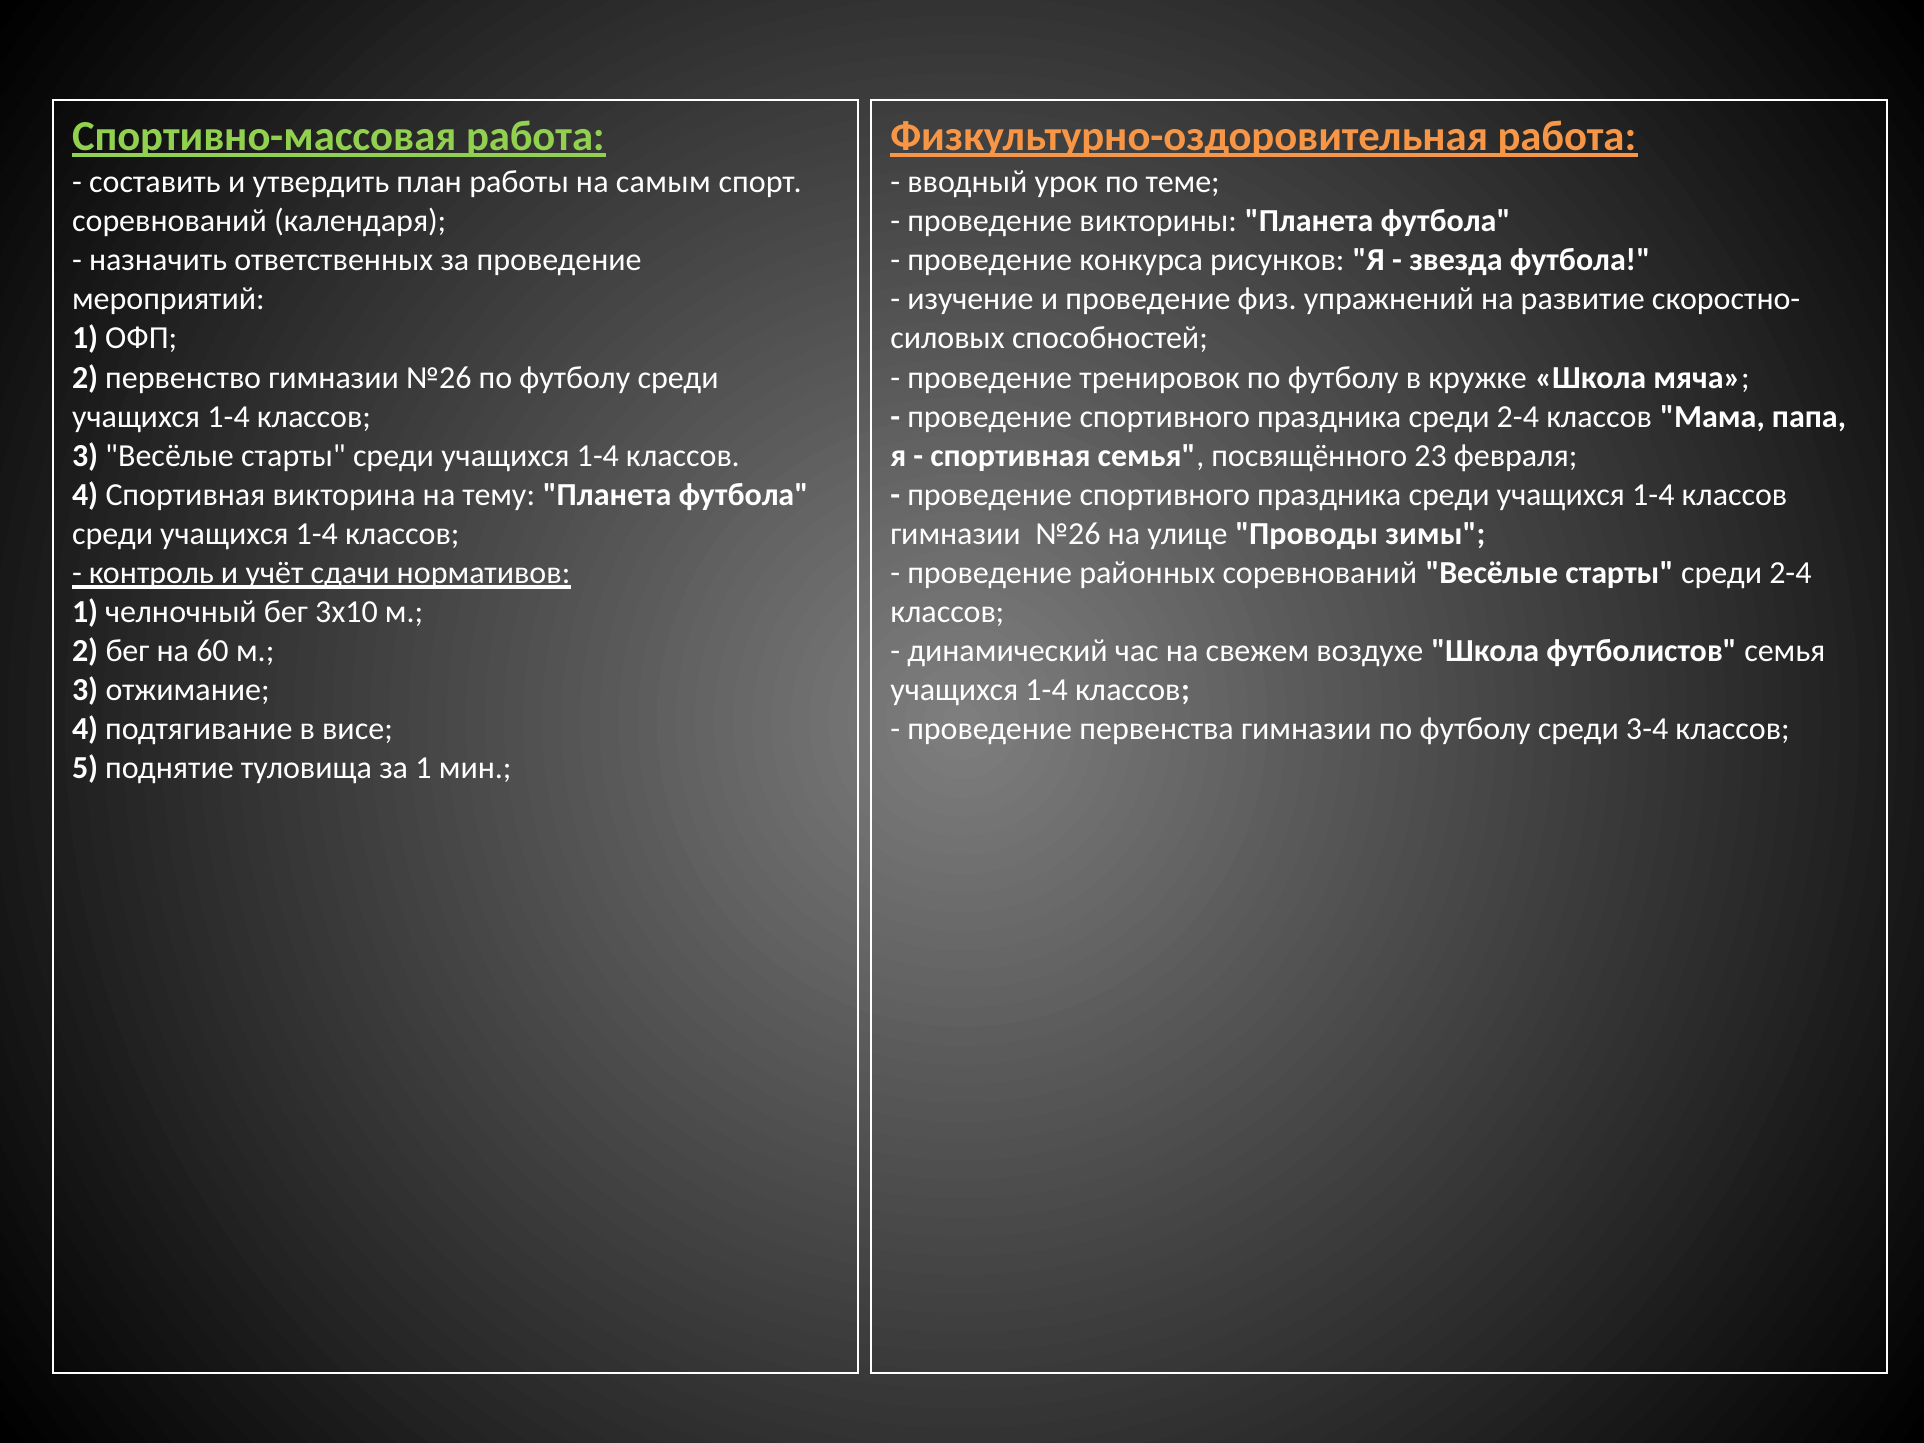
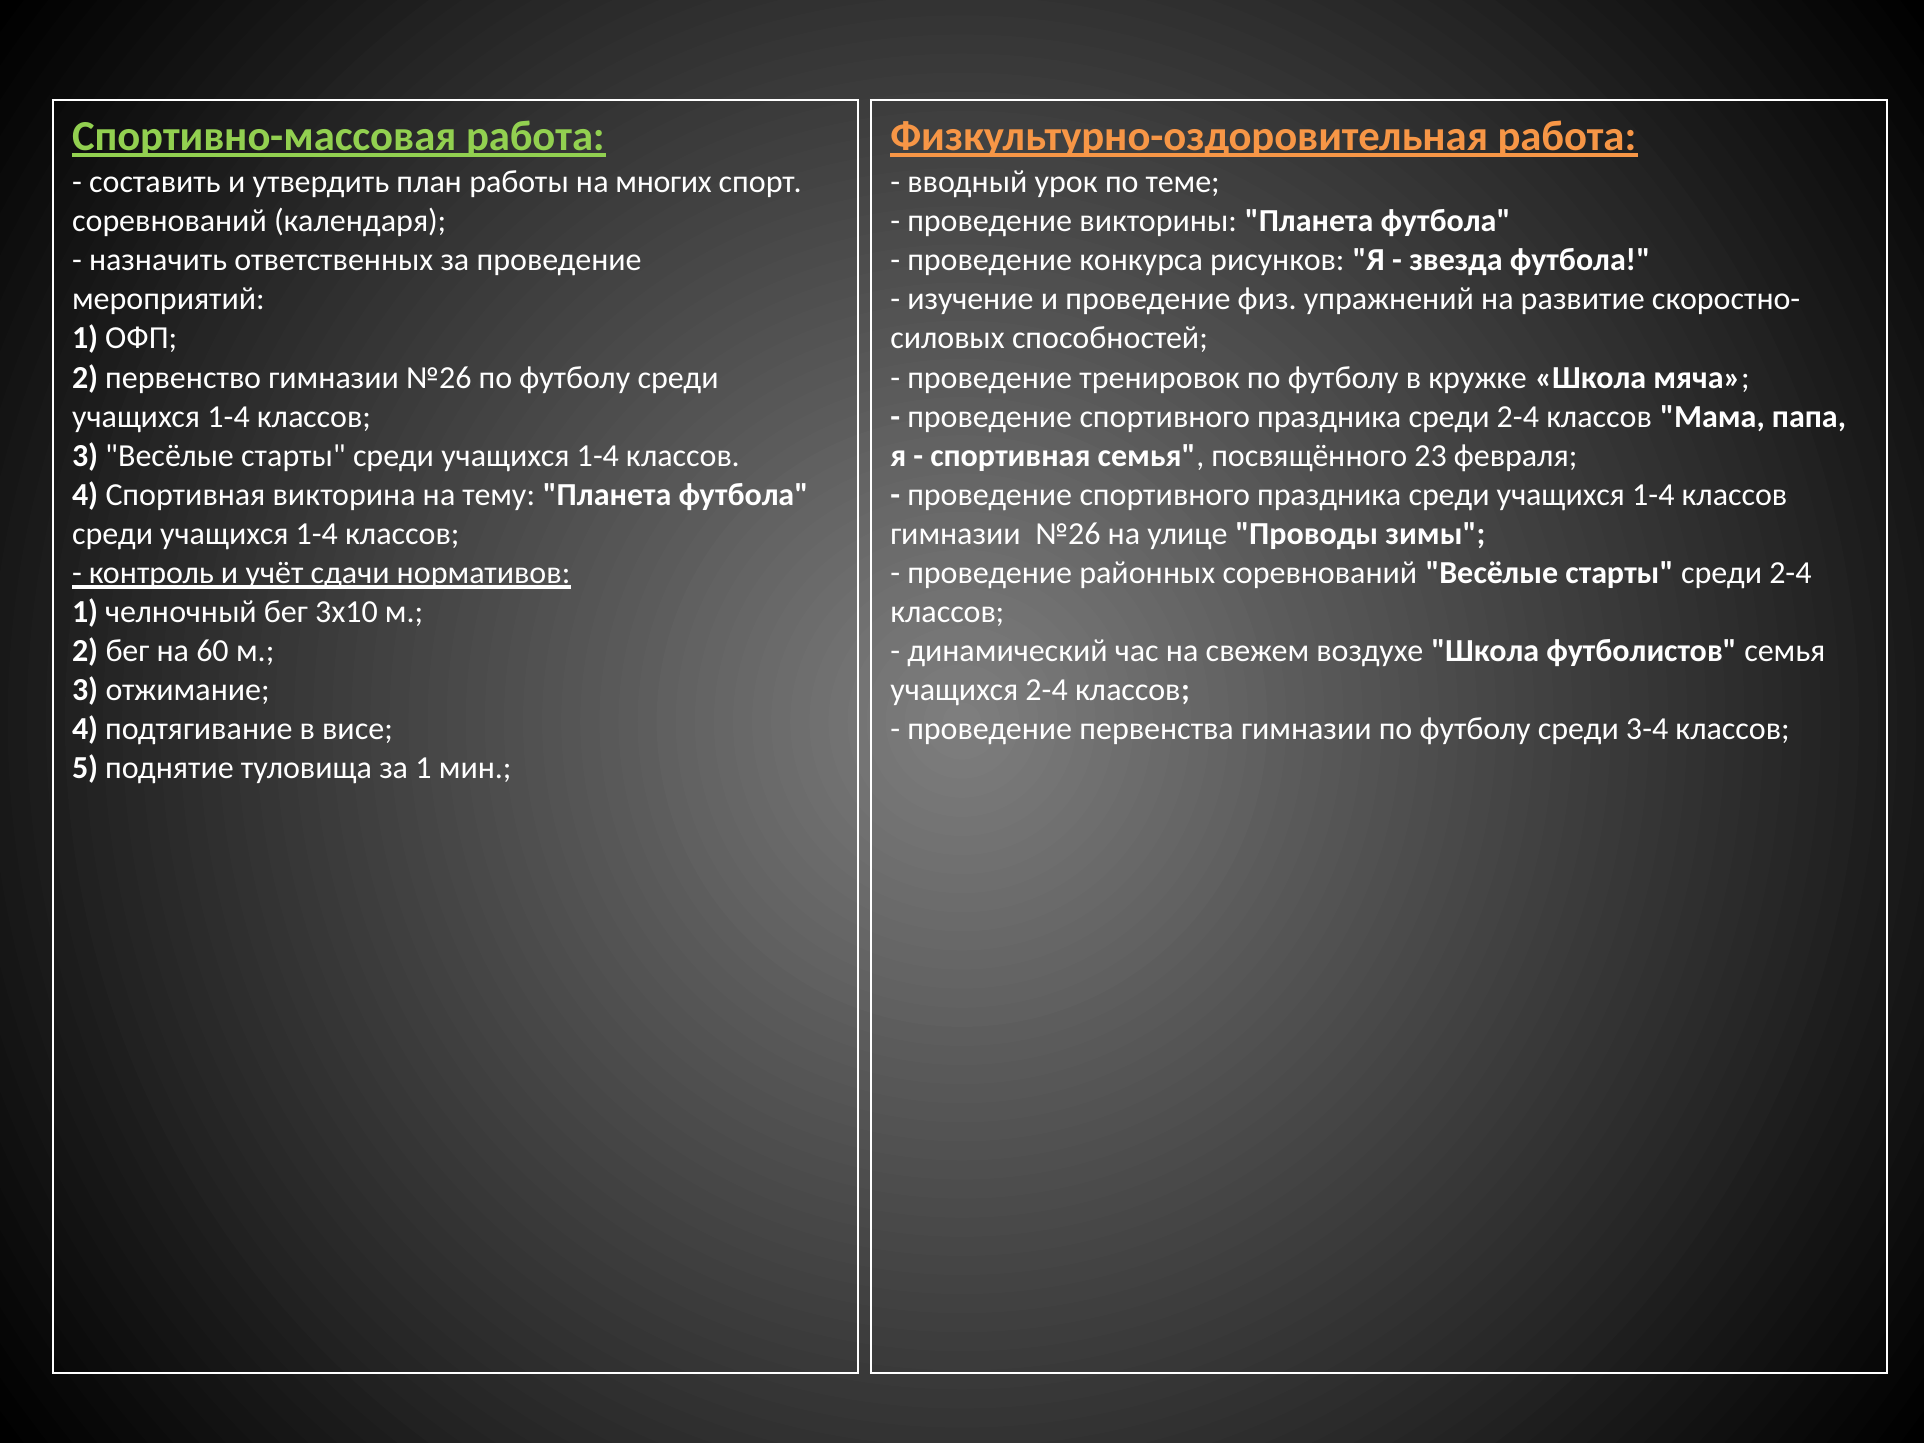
самым: самым -> многих (664, 182)
1-4: 1-4 -> 2-4 (1047, 690)
